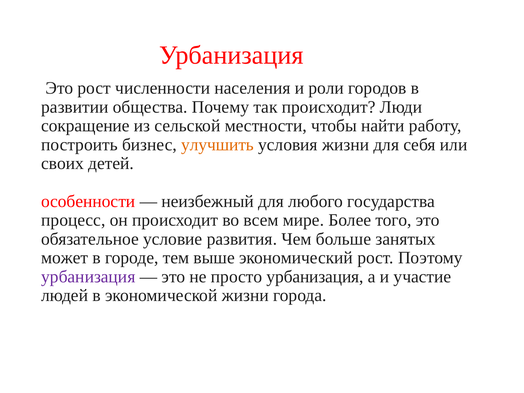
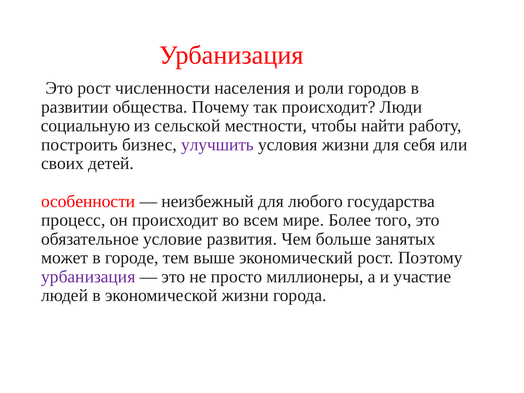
сокращение: сокращение -> социальную (86, 126)
улучшить colour: orange -> purple (218, 145)
просто урбанизация: урбанизация -> миллионеры (315, 277)
